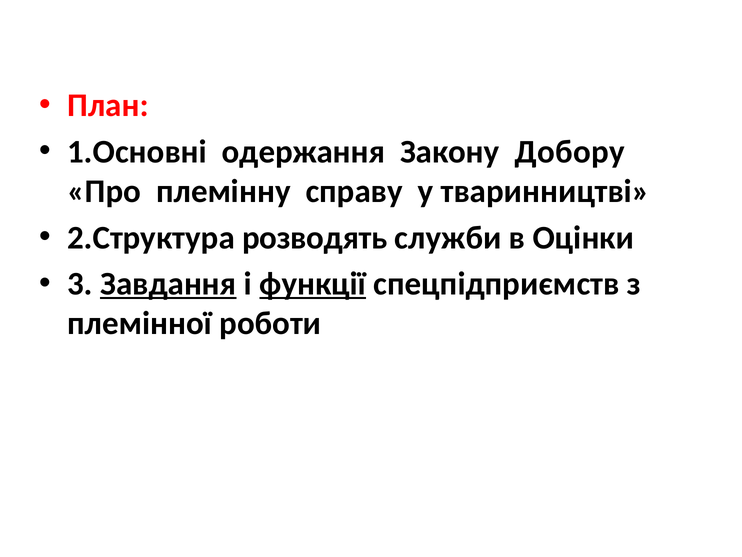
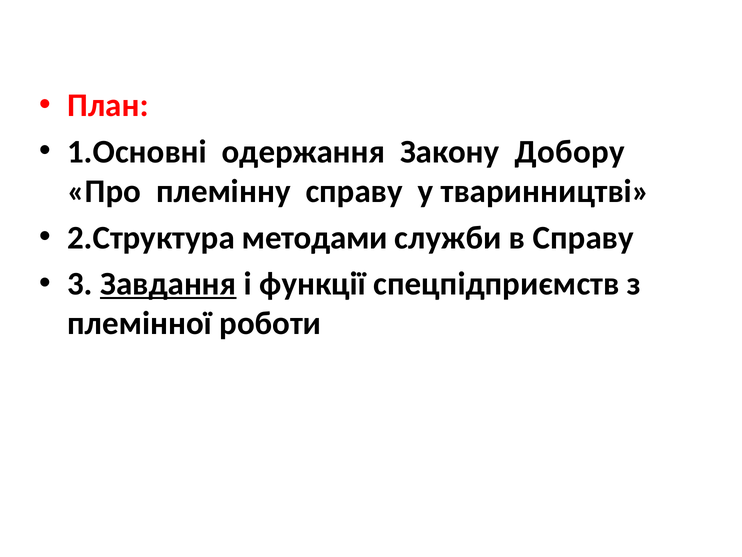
розводять: розводять -> методами (315, 237)
в Оцінки: Оцінки -> Справу (583, 237)
функції underline: present -> none (313, 284)
